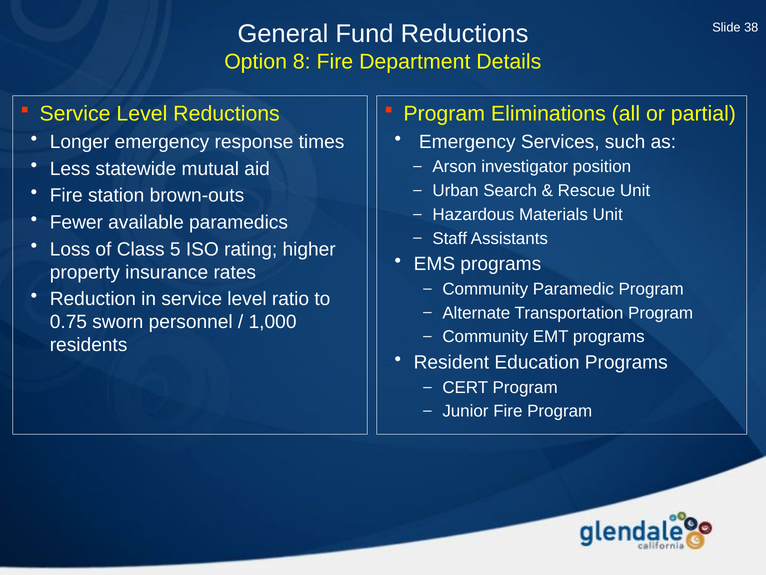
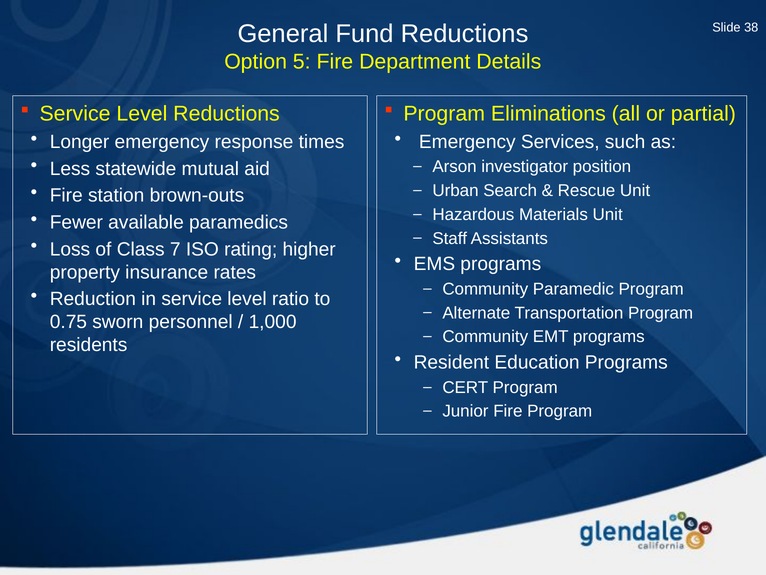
8: 8 -> 5 (302, 61)
5: 5 -> 7 (175, 249)
